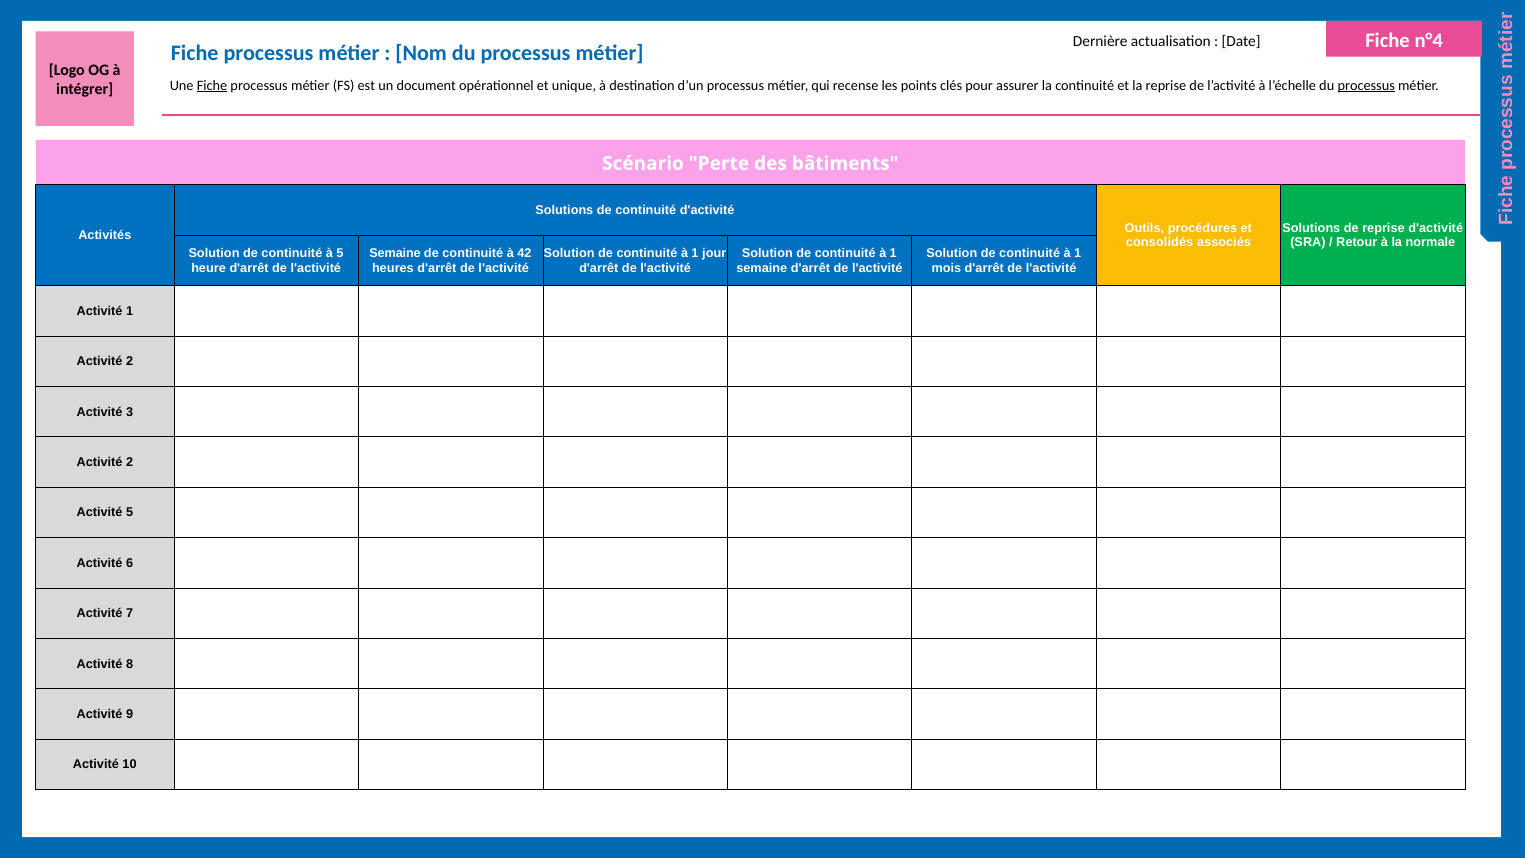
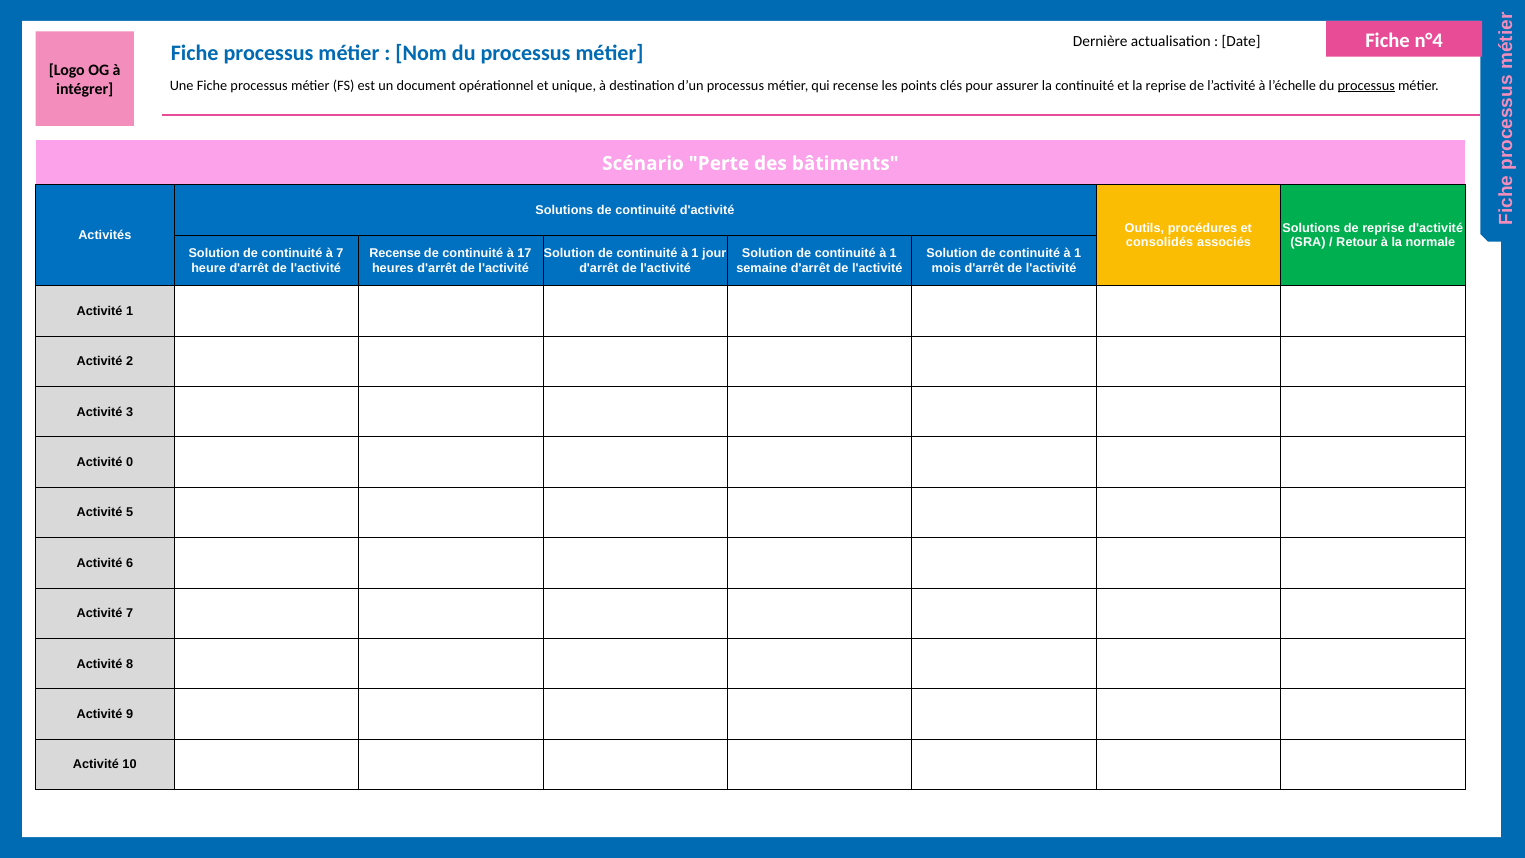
Fiche underline: present -> none (212, 85)
à 5: 5 -> 7 (340, 253)
Semaine: Semaine -> Recense (395, 253)
42: 42 -> 17 (524, 253)
2: 2 -> 0 (130, 462)
